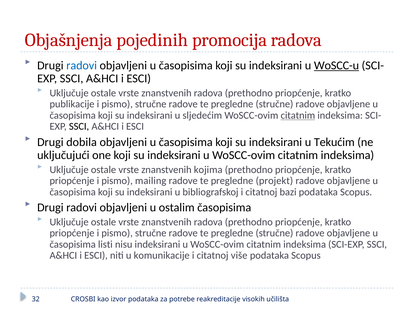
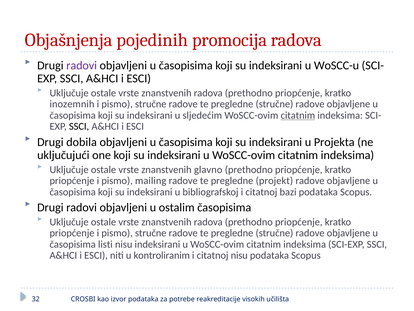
radovi colour: blue -> purple (82, 65)
WoSCC-u underline: present -> none (336, 65)
publikacije: publikacije -> inozemnih (72, 104)
Tekućim: Tekućim -> Projekta (334, 142)
kojima: kojima -> glavno (208, 169)
komunikacije: komunikacije -> kontroliranim (162, 255)
citatnoj više: više -> nisu (239, 255)
